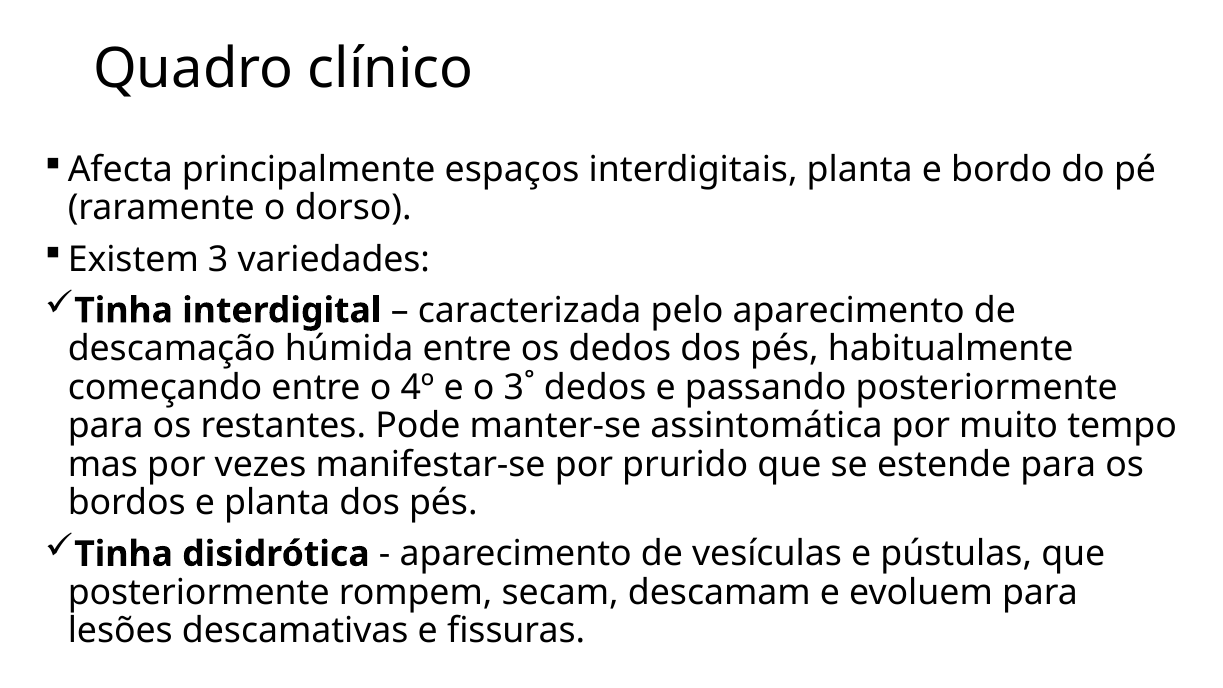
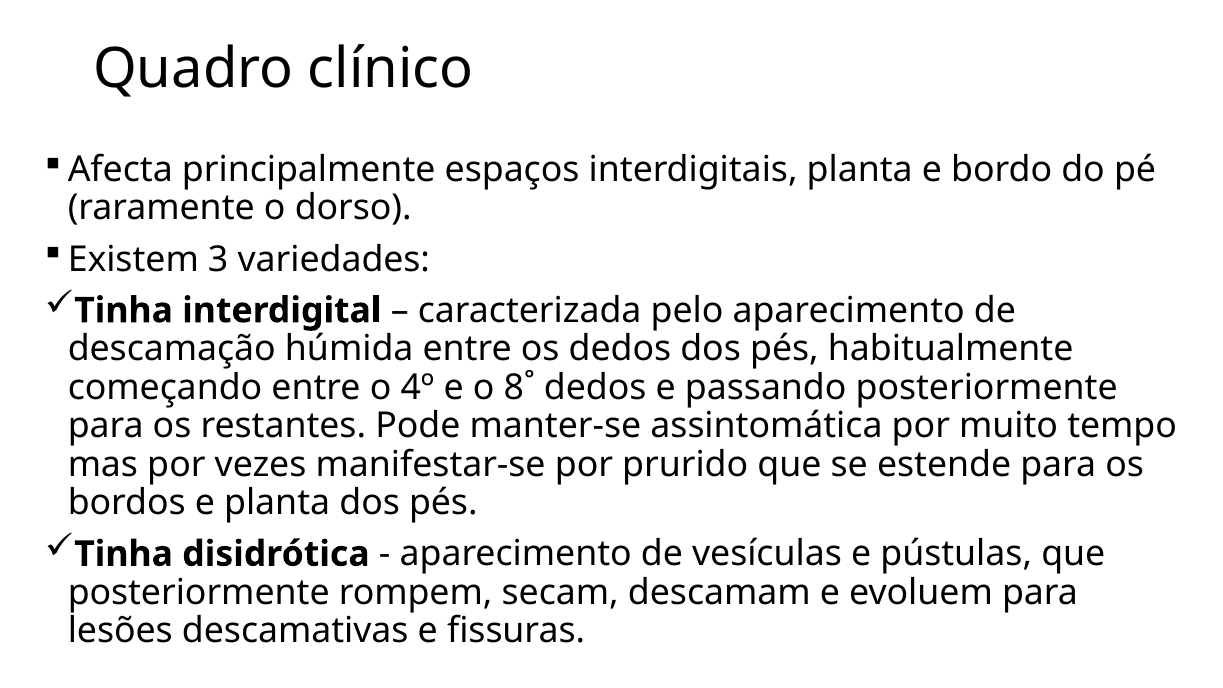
3˚: 3˚ -> 8˚ (519, 387)
